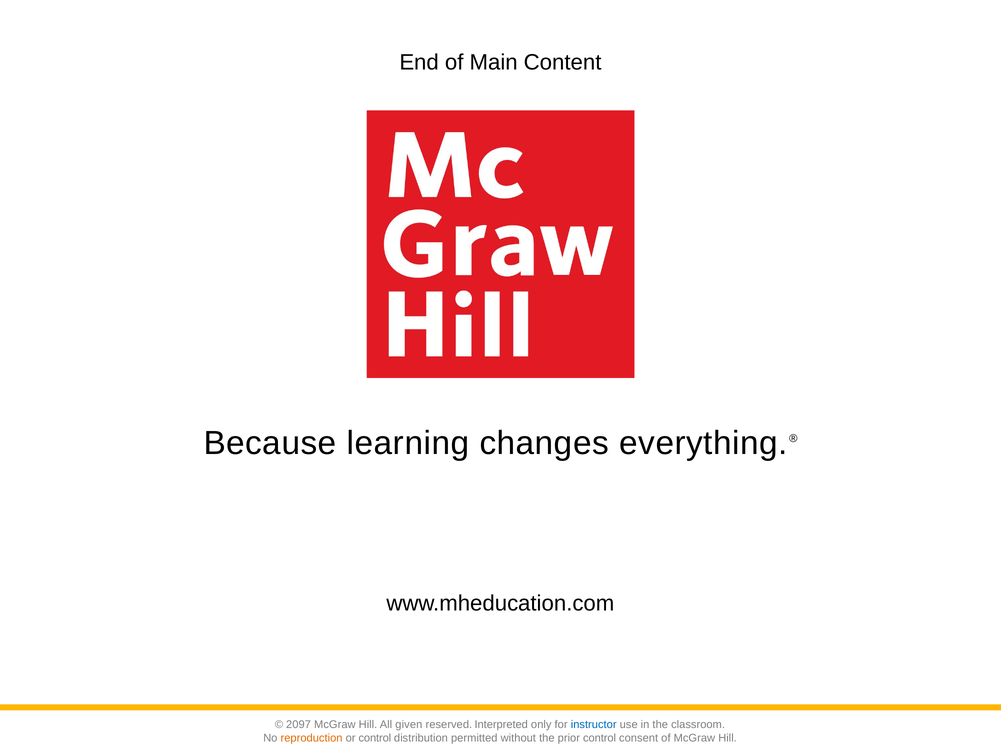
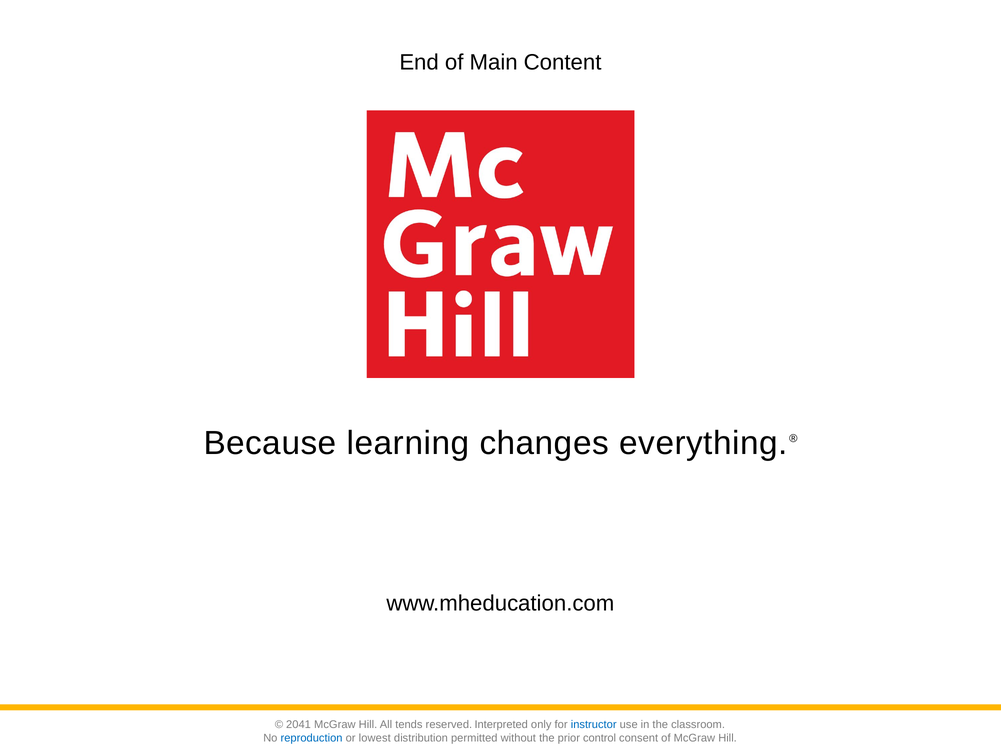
2097: 2097 -> 2041 (299, 725)
given: given -> tends (409, 725)
reproduction colour: orange -> blue (312, 738)
or control: control -> lowest (375, 738)
